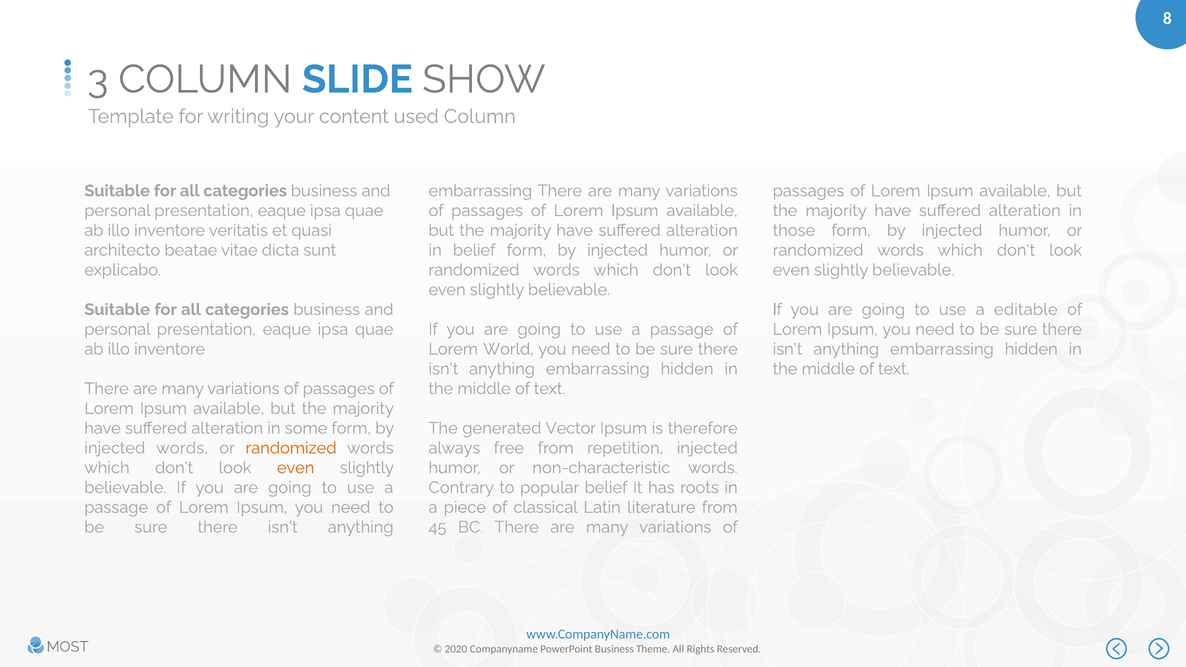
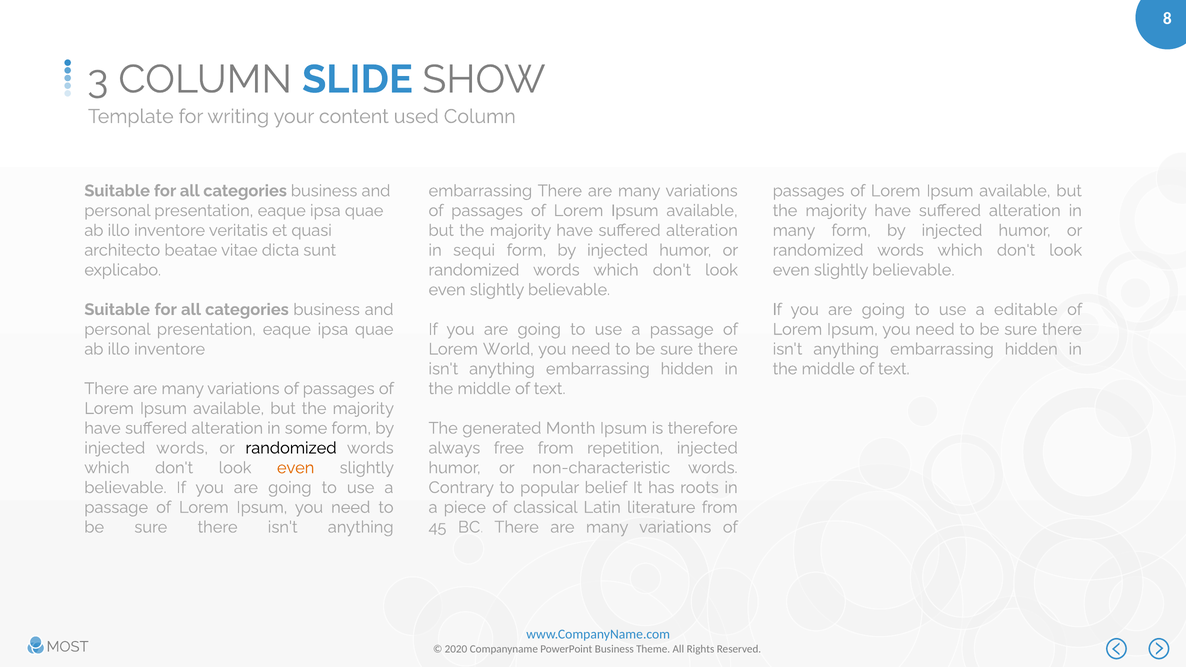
those: those -> many (794, 230)
in belief: belief -> sequi (474, 250)
Vector: Vector -> Month (571, 428)
randomized colour: orange -> black (291, 448)
